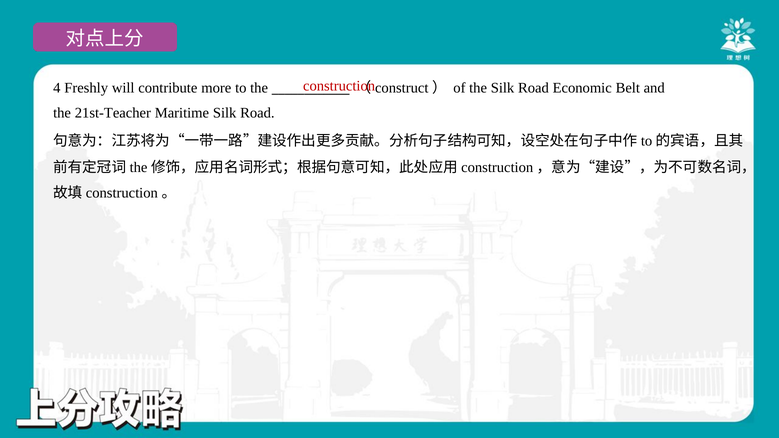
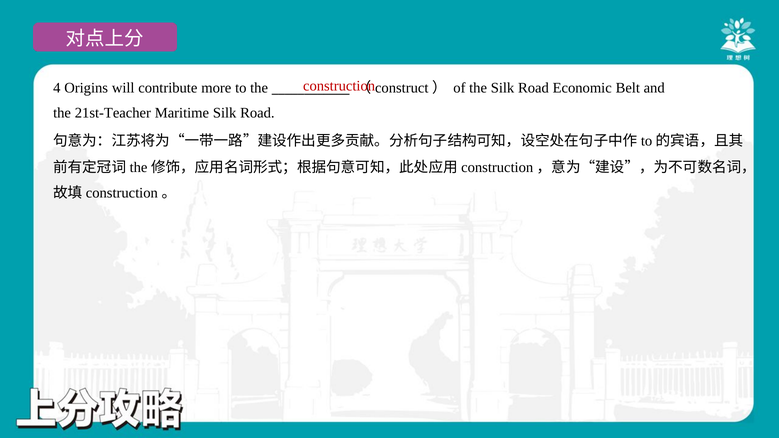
Freshly: Freshly -> Origins (86, 88)
